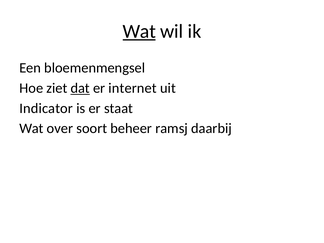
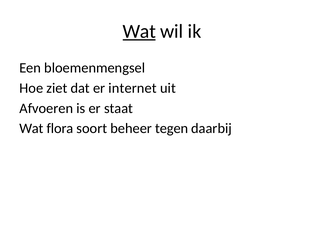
dat underline: present -> none (80, 88)
Indicator: Indicator -> Afvoeren (46, 108)
over: over -> flora (60, 128)
ramsj: ramsj -> tegen (172, 128)
